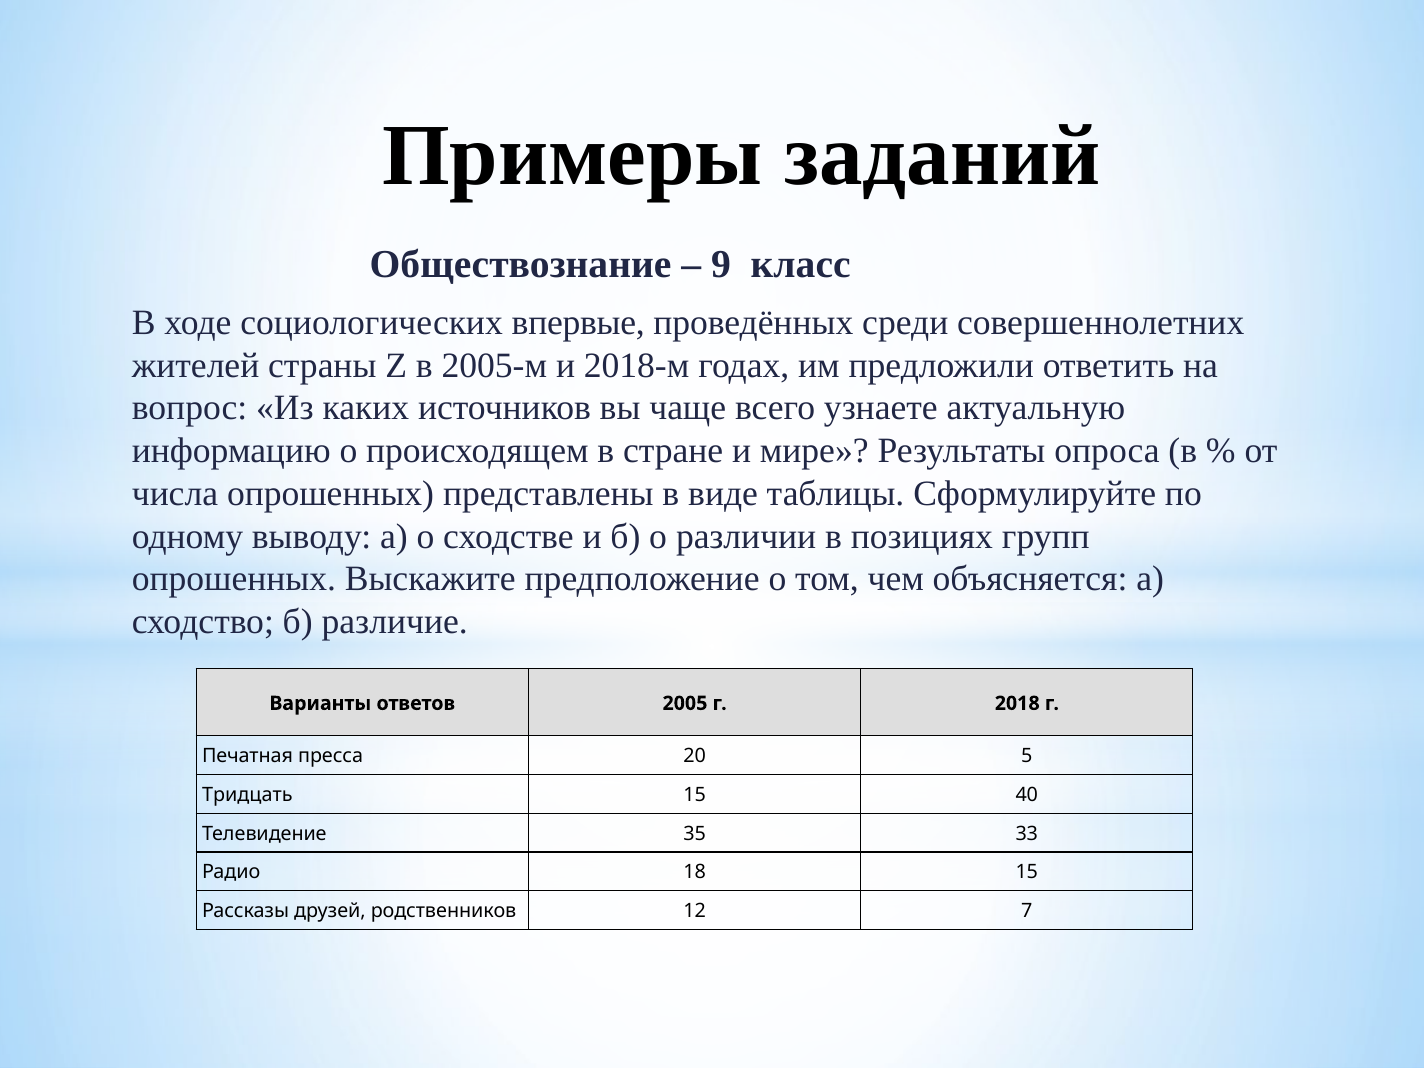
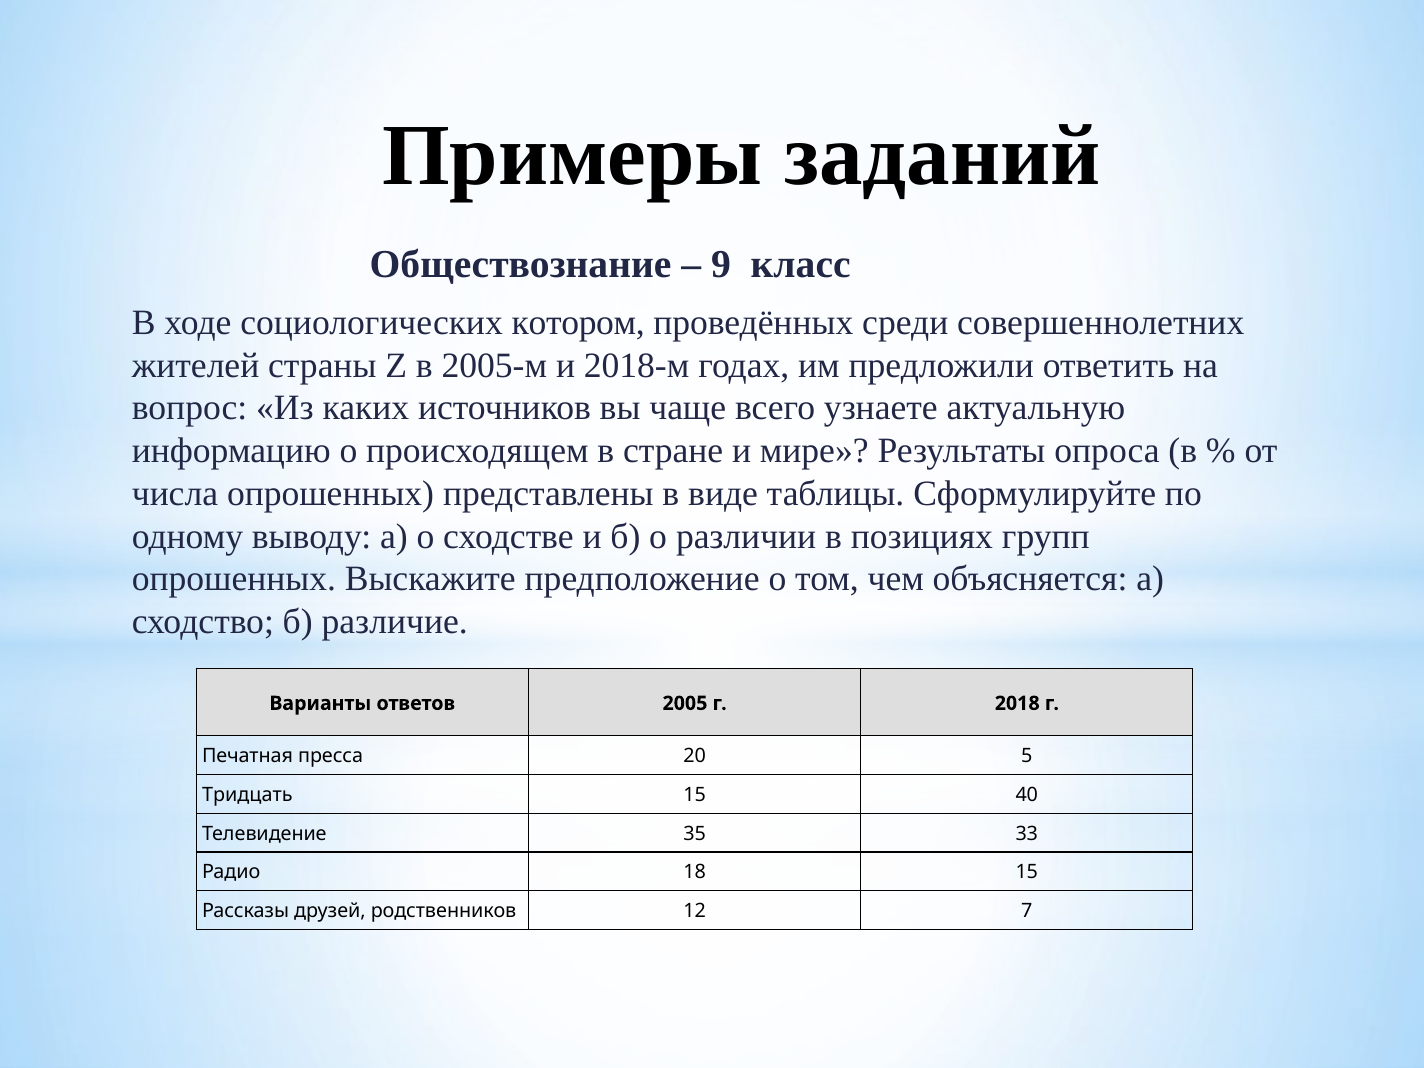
впервые: впервые -> котором (578, 323)
